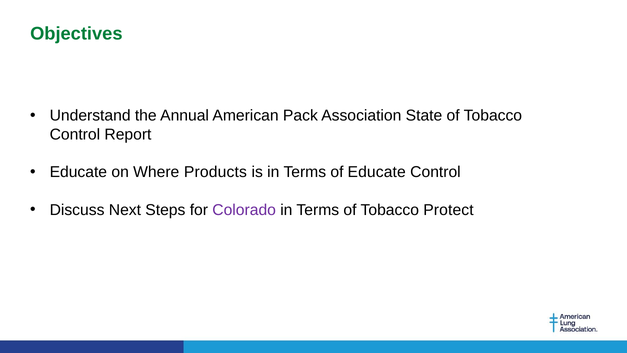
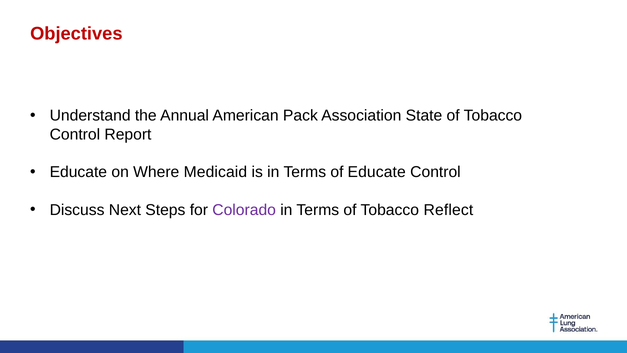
Objectives colour: green -> red (76, 34)
Products: Products -> Medicaid (215, 172)
Protect: Protect -> Reflect (448, 210)
